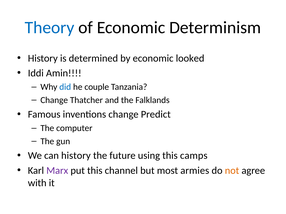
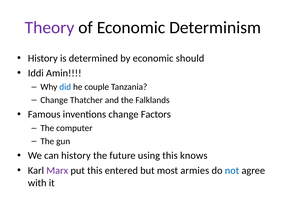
Theory colour: blue -> purple (50, 28)
looked: looked -> should (190, 58)
Predict: Predict -> Factors (156, 115)
camps: camps -> knows (194, 156)
channel: channel -> entered (121, 171)
not colour: orange -> blue (232, 171)
